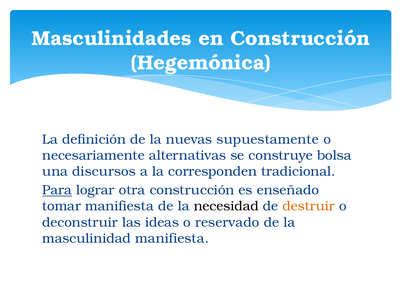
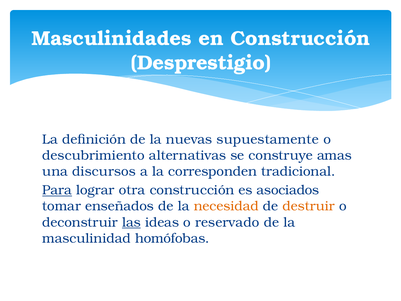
Hegemónica: Hegemónica -> Desprestigio (201, 63)
necesariamente: necesariamente -> descubrimiento (93, 155)
bolsa: bolsa -> amas (334, 155)
enseñado: enseñado -> asociados (288, 190)
tomar manifiesta: manifiesta -> enseñados (120, 206)
necesidad colour: black -> orange (226, 206)
las underline: none -> present (131, 222)
masculinidad manifiesta: manifiesta -> homófobas (172, 238)
